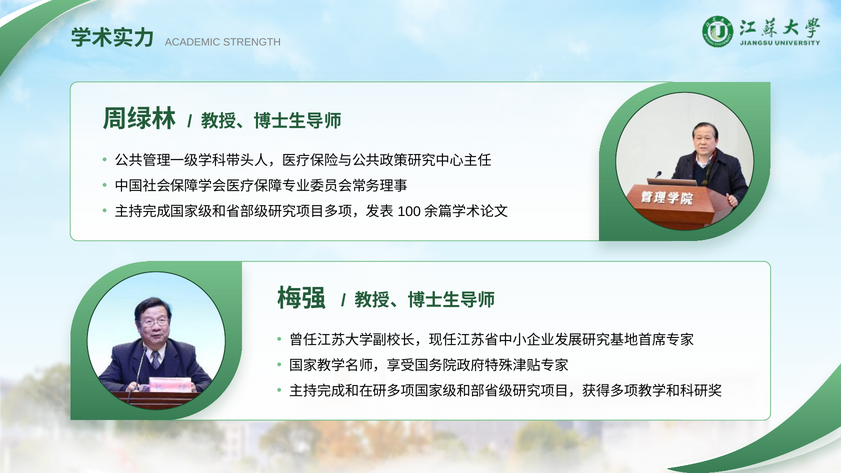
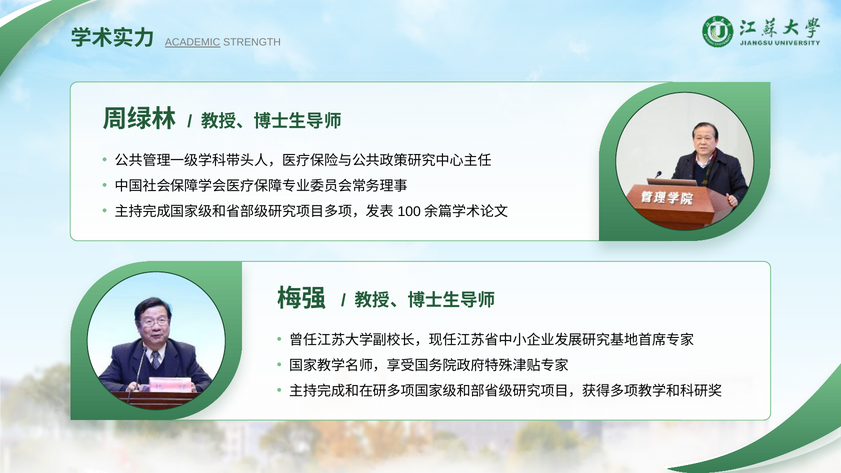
ACADEMIC underline: none -> present (193, 42)
